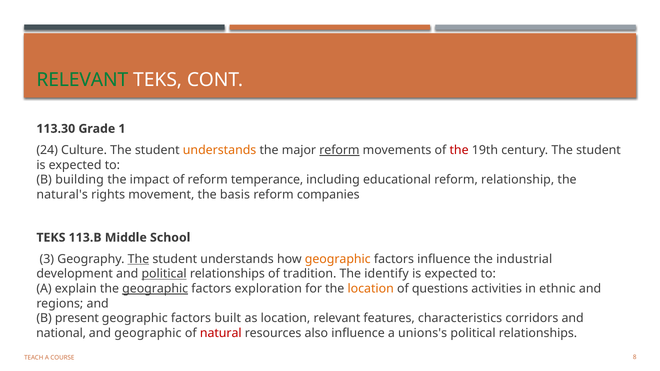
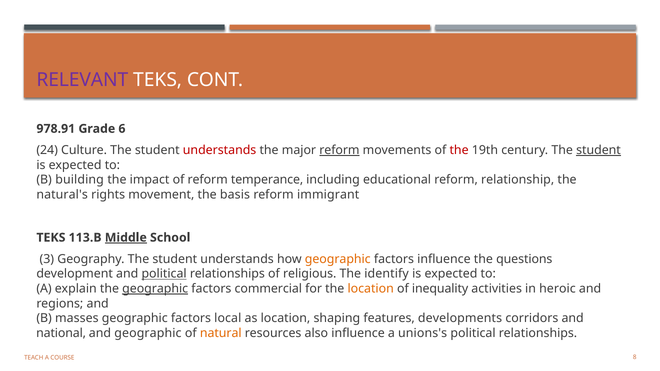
RELEVANT colour: green -> purple (82, 80)
113.30: 113.30 -> 978.91 (56, 129)
1: 1 -> 6 (122, 129)
understands colour: orange -> red (220, 150)
student underline: none -> present (598, 150)
companies: companies -> immigrant (328, 195)
Middle underline: none -> present (126, 238)
The underline: present -> none (138, 259)
industrial: industrial -> questions (524, 259)
tradition: tradition -> religious (310, 274)
exploration: exploration -> commercial (268, 289)
questions: questions -> inequality (440, 289)
ethnic: ethnic -> heroic (557, 289)
present: present -> masses (77, 319)
built: built -> local (228, 319)
location relevant: relevant -> shaping (337, 319)
characteristics: characteristics -> developments (460, 319)
natural colour: red -> orange (221, 333)
